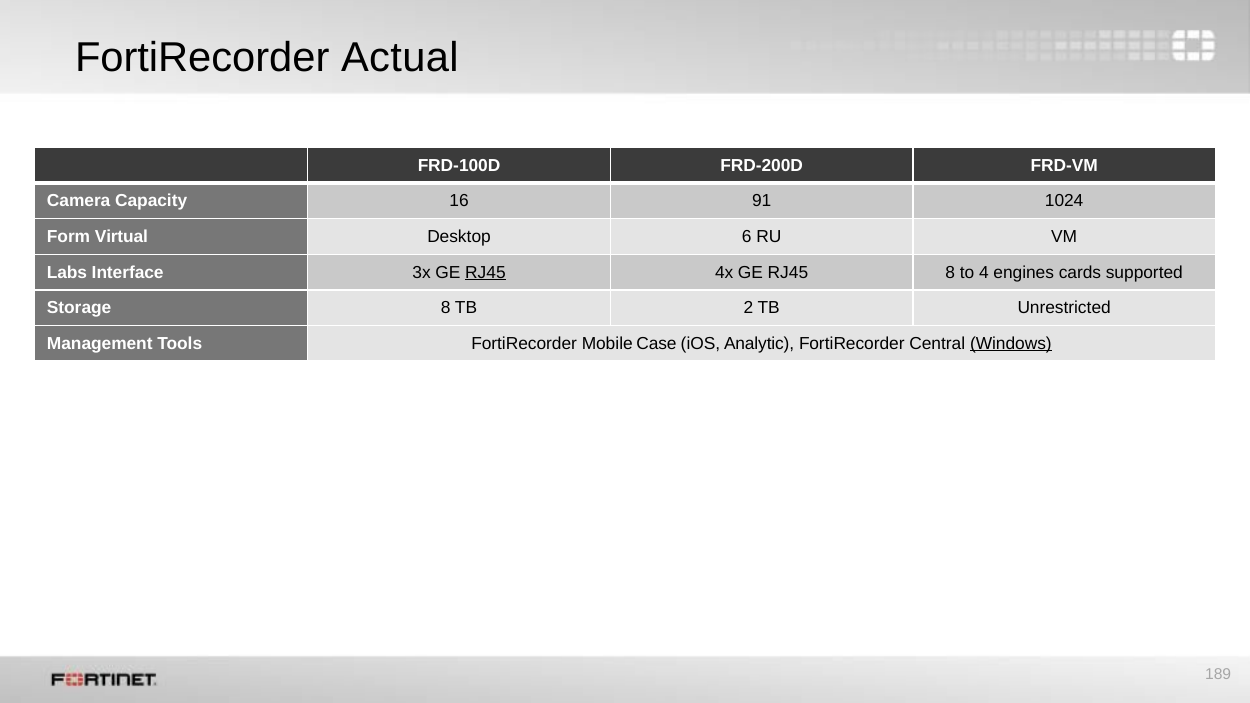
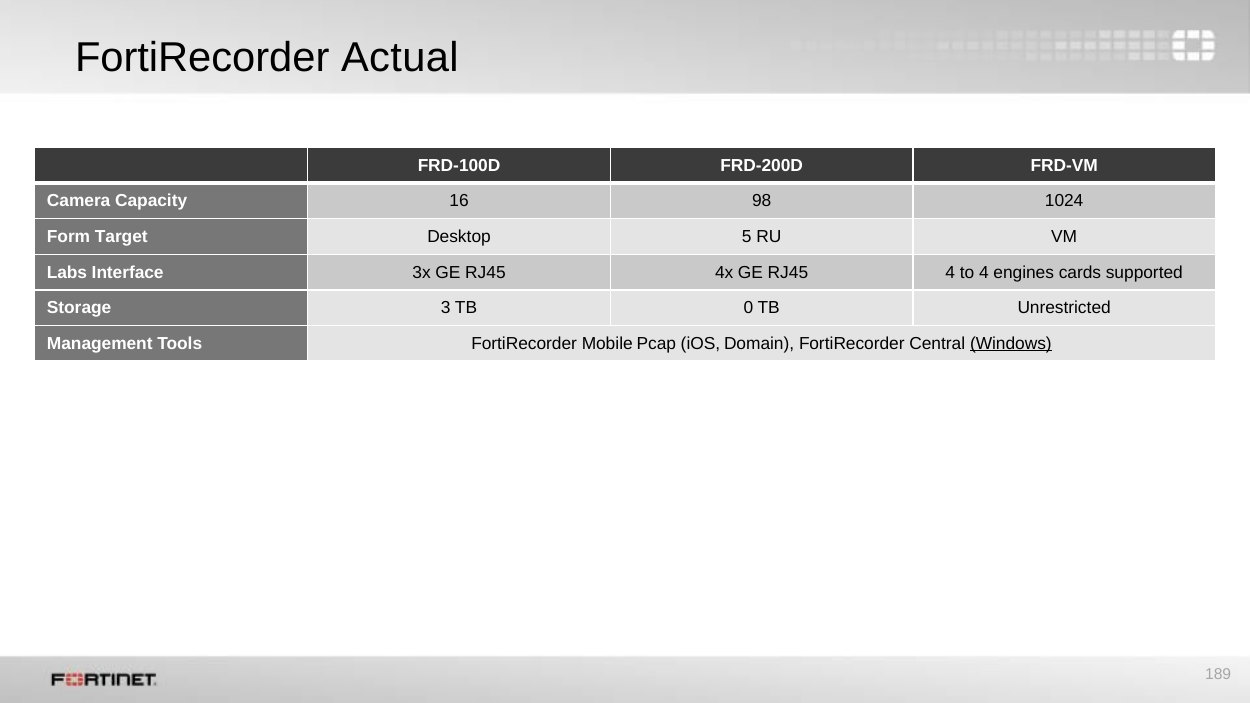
91: 91 -> 98 (762, 201)
Virtual: Virtual -> Target (121, 237)
6: 6 -> 5 (747, 237)
RJ45 underline: present -> none (485, 272)
RJ45 8: 8 -> 4 (950, 272)
Storage 8: 8 -> 3 (446, 308)
2: 2 -> 0 (748, 308)
Case: Case -> Pcap (656, 344)
Analytic: Analytic -> Domain (759, 344)
